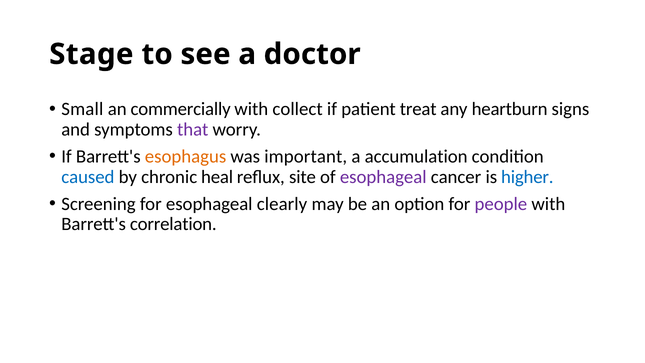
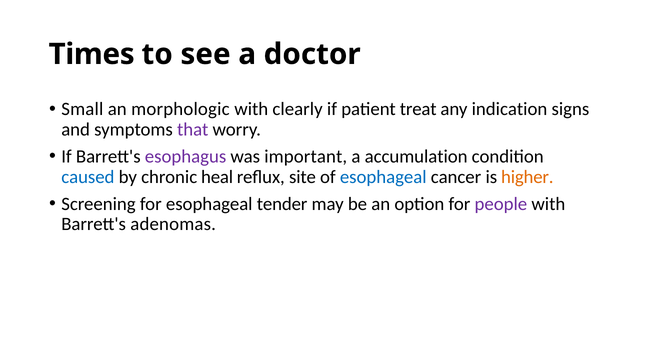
Stage: Stage -> Times (92, 54)
commercially: commercially -> morphologic (180, 109)
collect: collect -> clearly (298, 109)
heartburn: heartburn -> indication (509, 109)
esophagus colour: orange -> purple (186, 156)
esophageal colour: purple -> blue (383, 177)
higher colour: blue -> orange (527, 177)
clearly: clearly -> tender (282, 204)
correlation: correlation -> adenomas (173, 224)
